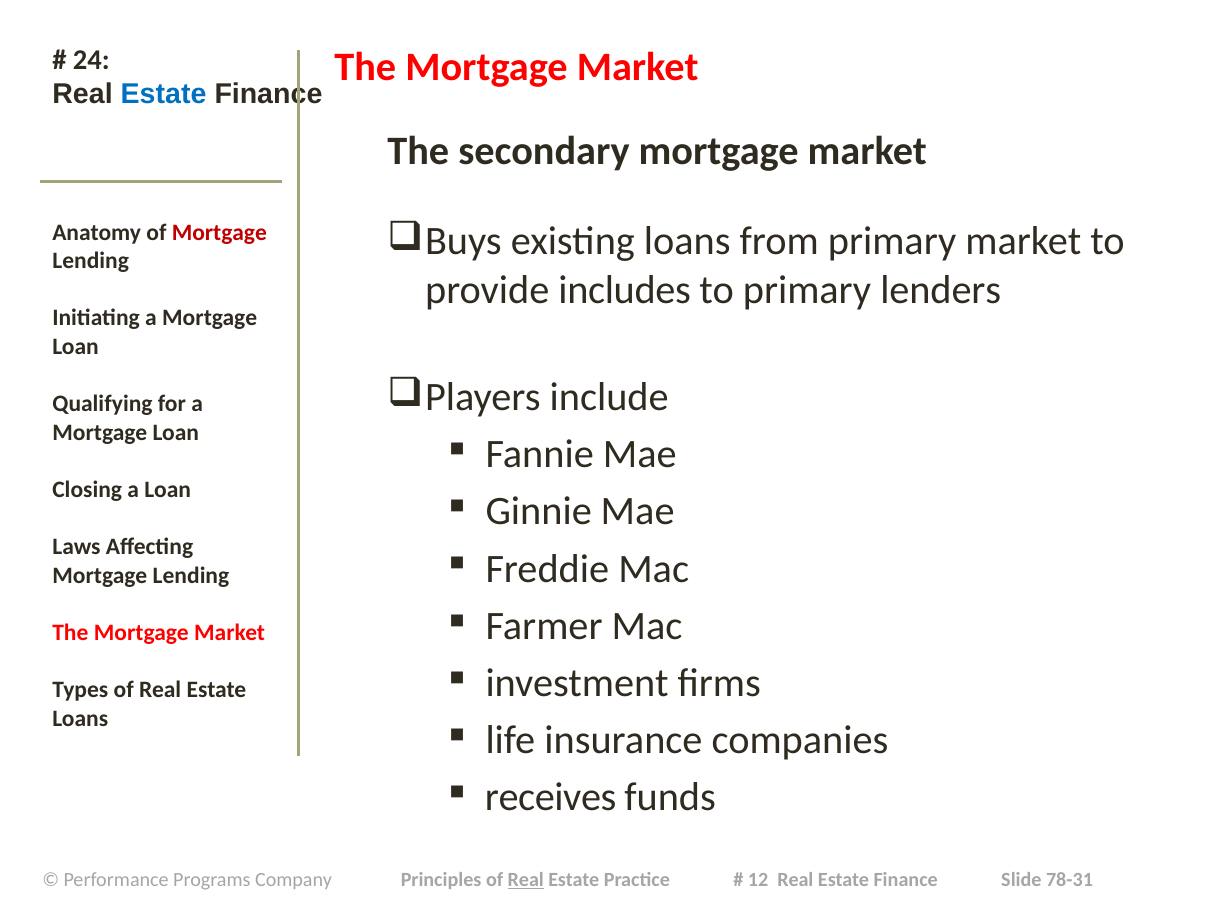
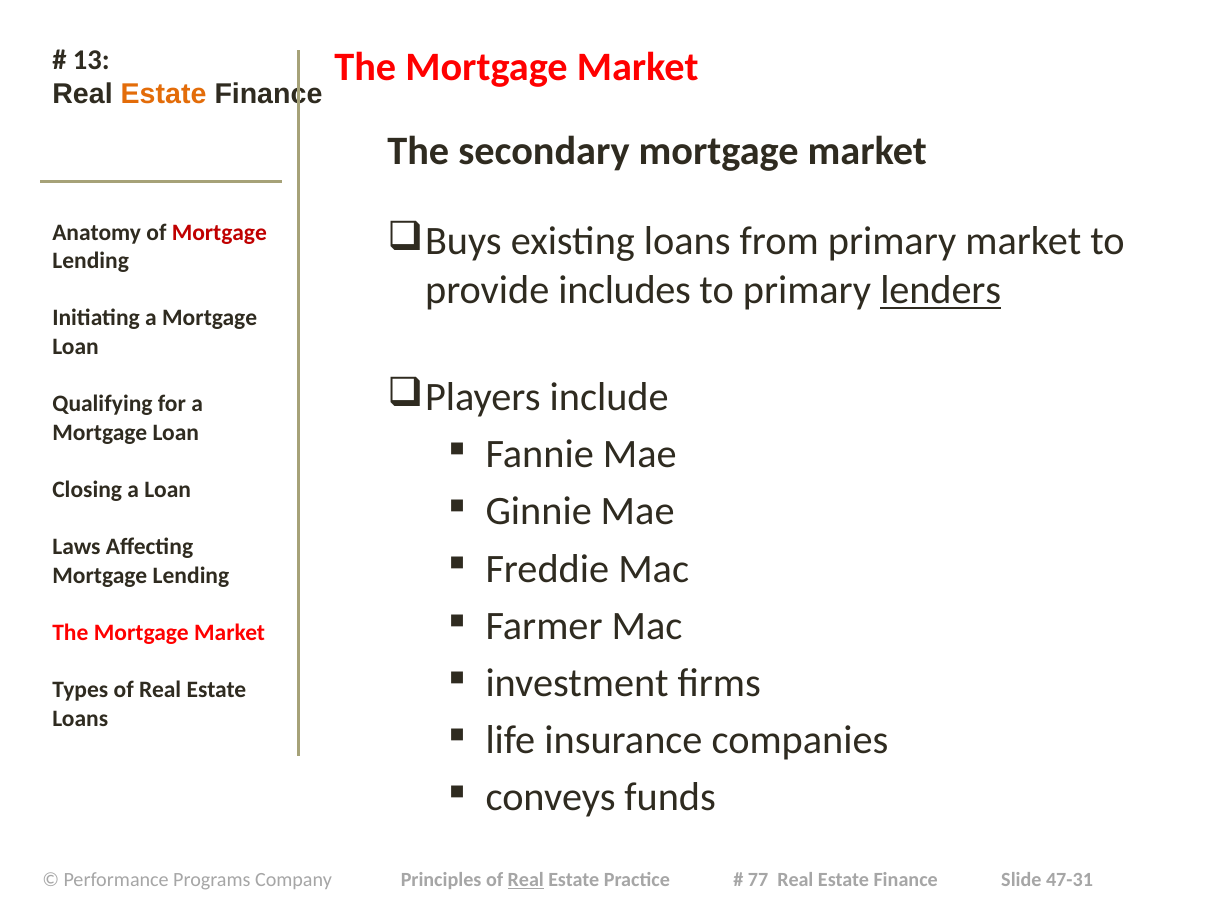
24: 24 -> 13 (91, 60)
Estate colour: blue -> orange (164, 94)
lenders underline: none -> present (941, 291)
receives: receives -> conveys (551, 797)
12: 12 -> 77 (758, 880)
78-31: 78-31 -> 47-31 (1070, 880)
